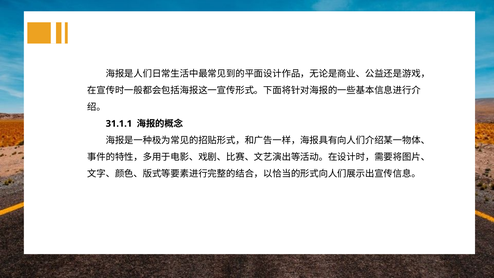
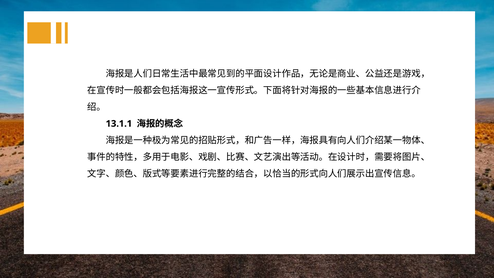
31.1.1: 31.1.1 -> 13.1.1 (119, 124)
